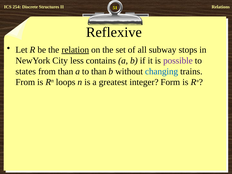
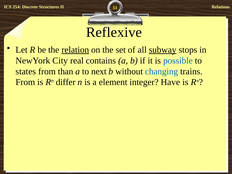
subway underline: none -> present (163, 50)
less: less -> real (77, 61)
possible colour: purple -> blue (178, 61)
to than: than -> next (99, 71)
loops: loops -> differ (66, 82)
greatest: greatest -> element (113, 82)
Form: Form -> Have (170, 82)
